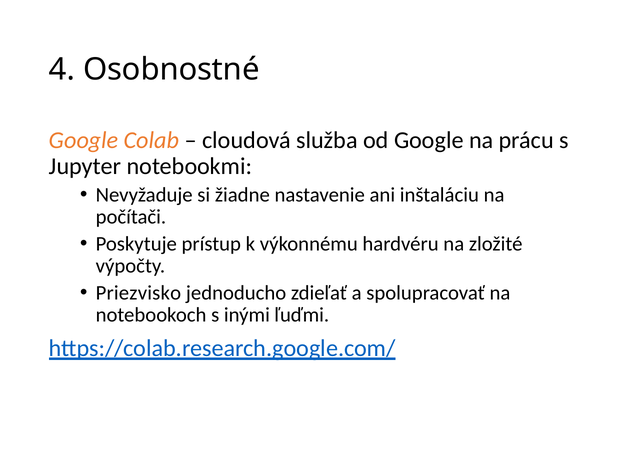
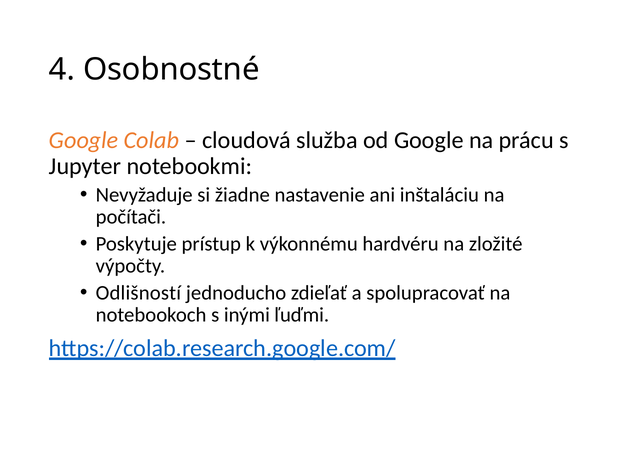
Priezvisko: Priezvisko -> Odlišností (138, 293)
